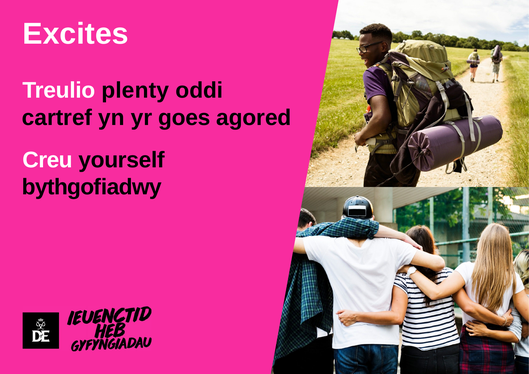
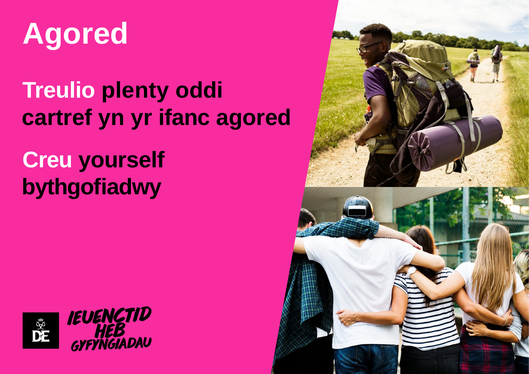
Excites: Excites -> Agored (76, 34)
goes: goes -> ifanc (184, 118)
